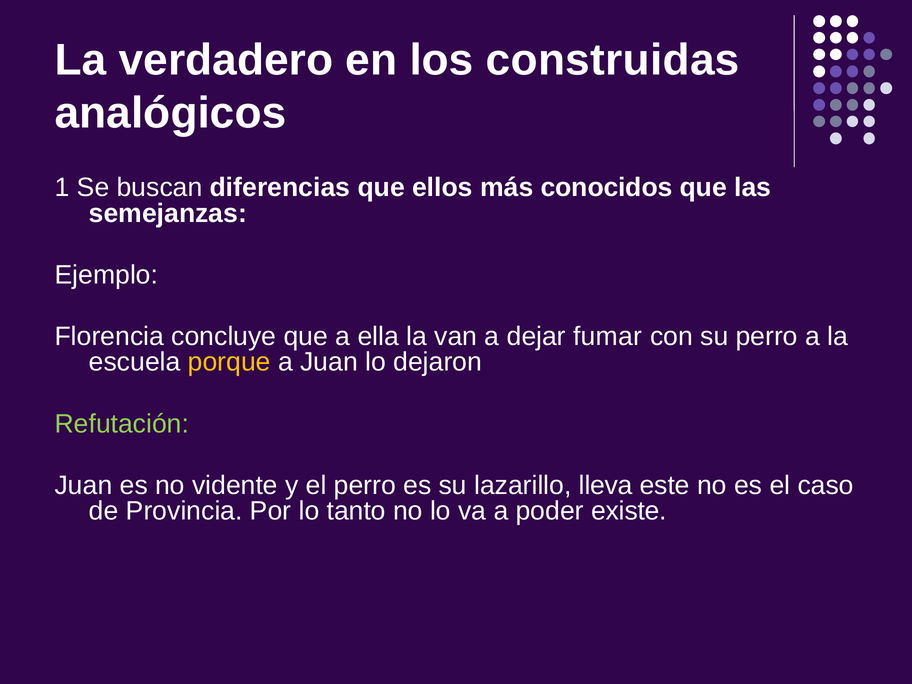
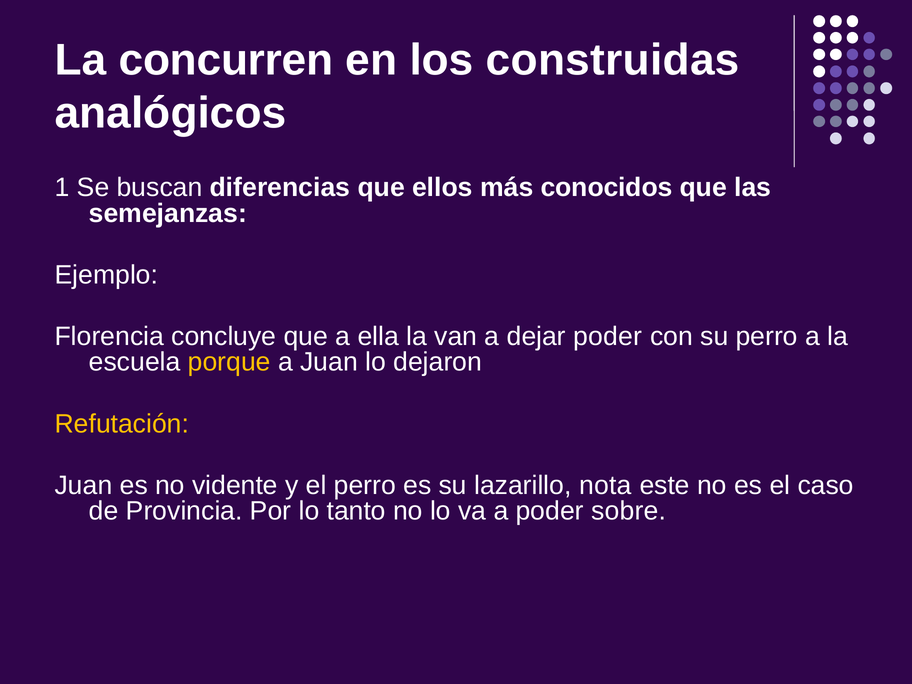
verdadero: verdadero -> concurren (226, 60)
dejar fumar: fumar -> poder (608, 337)
Refutación colour: light green -> yellow (122, 424)
lleva: lleva -> nota (605, 485)
existe: existe -> sobre (629, 511)
